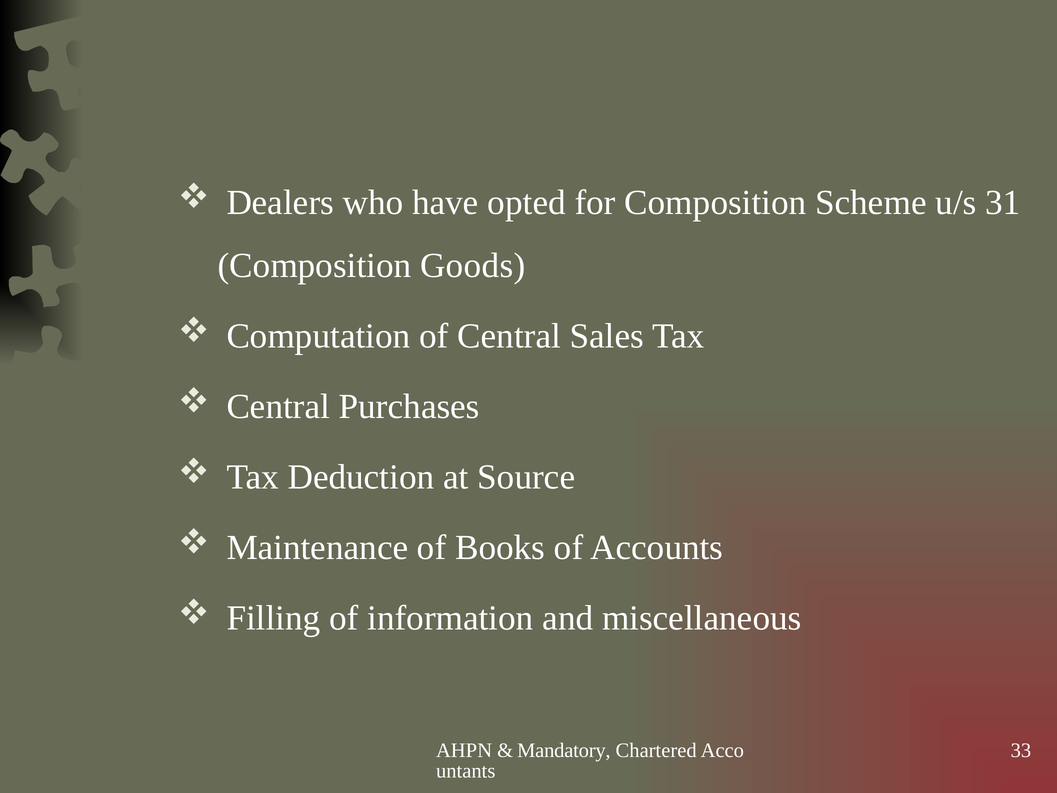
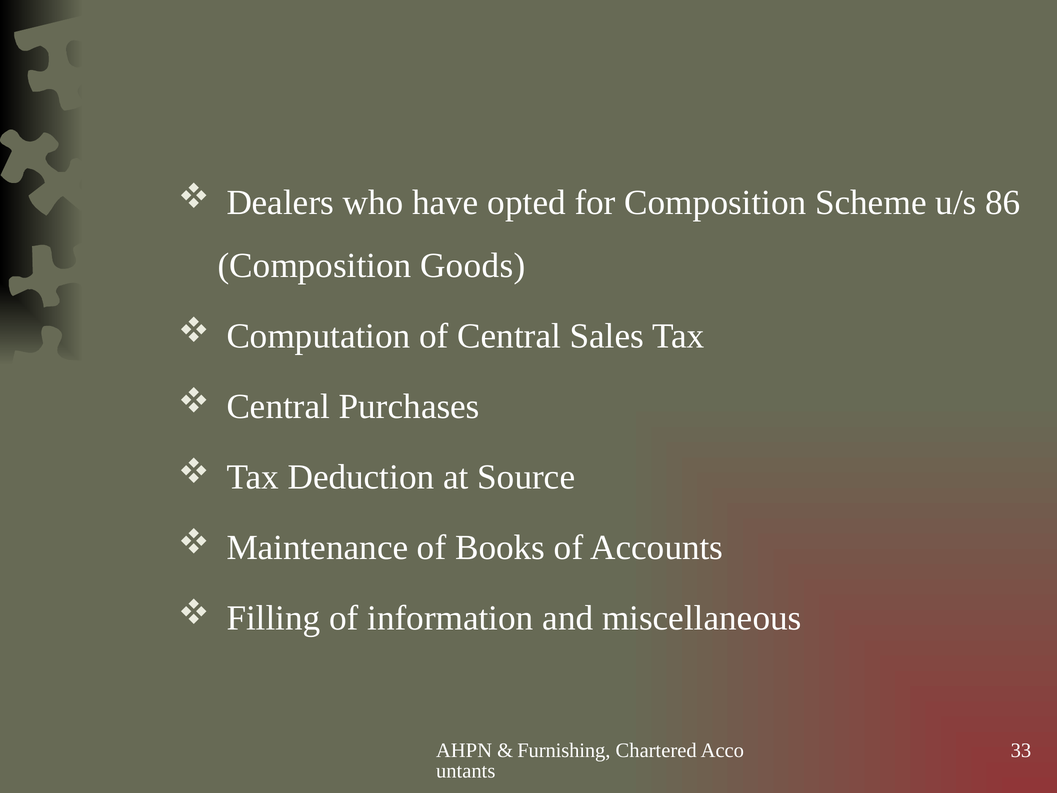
31: 31 -> 86 (1003, 202)
Mandatory: Mandatory -> Furnishing (564, 750)
